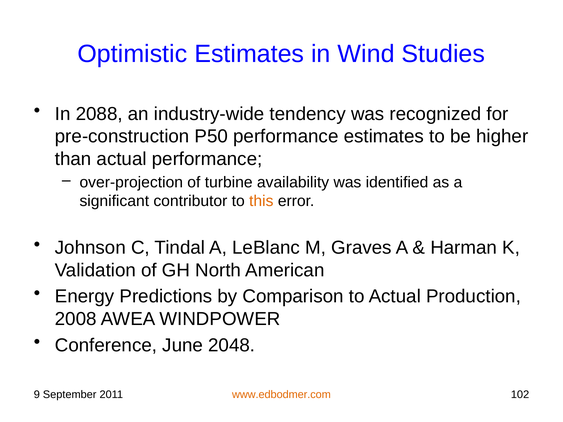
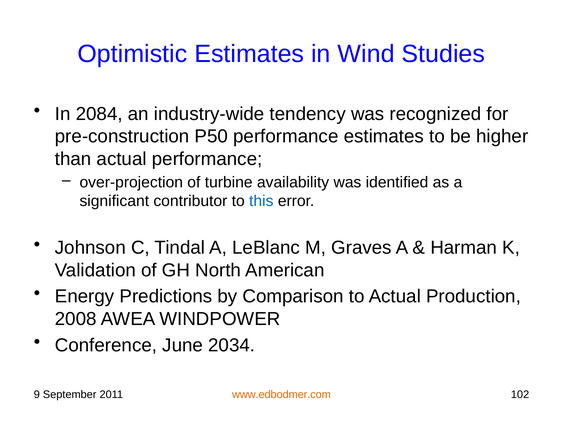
2088: 2088 -> 2084 (99, 114)
this colour: orange -> blue (261, 201)
2048: 2048 -> 2034 (232, 345)
